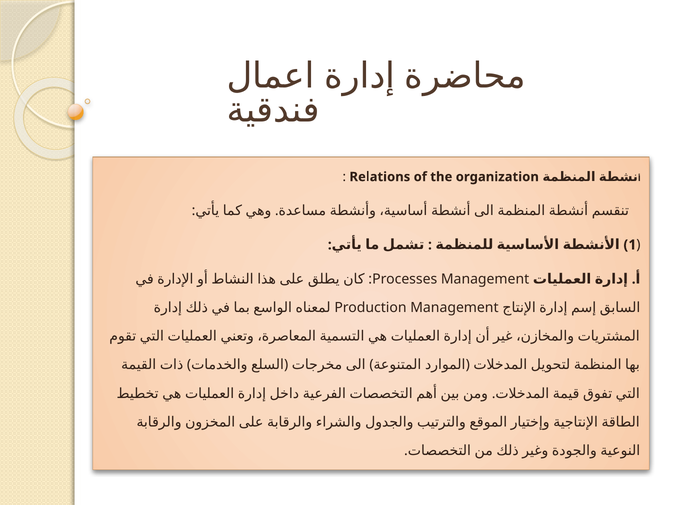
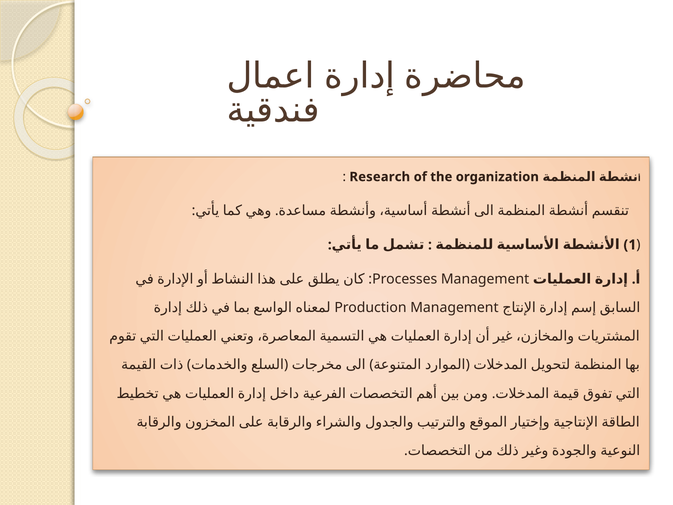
Relations: Relations -> Research (380, 177)
